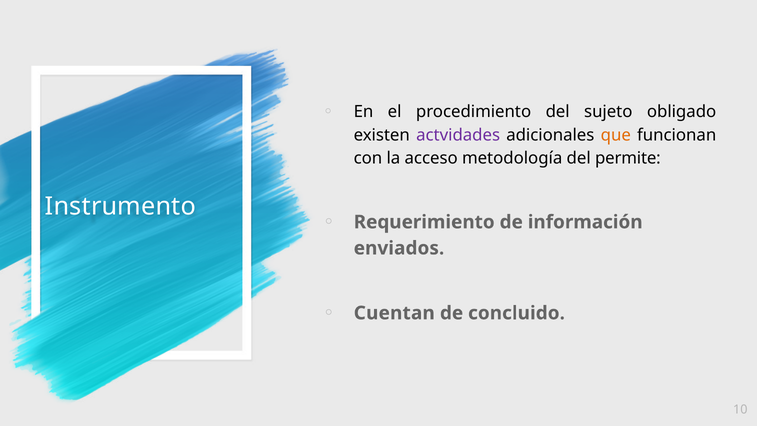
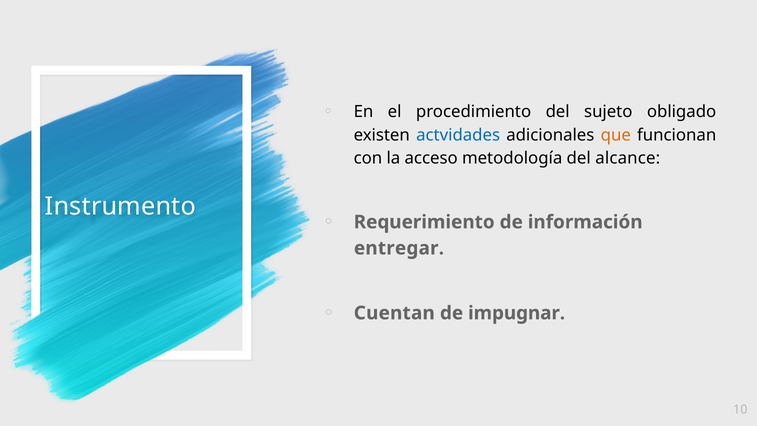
actvidades colour: purple -> blue (458, 135)
permite: permite -> alcance (628, 158)
enviados: enviados -> entregar (399, 248)
concluido: concluido -> impugnar (517, 313)
